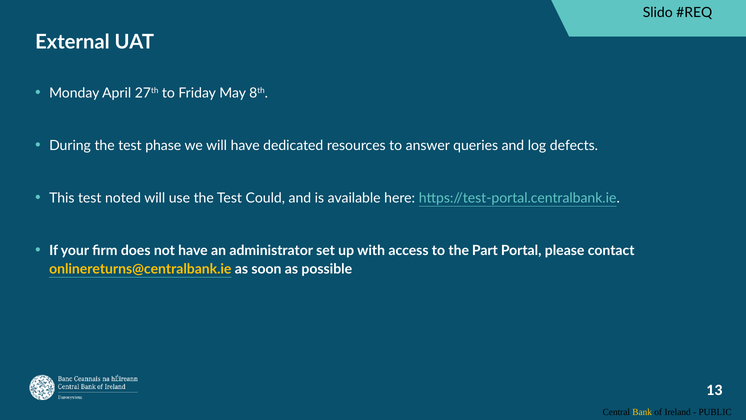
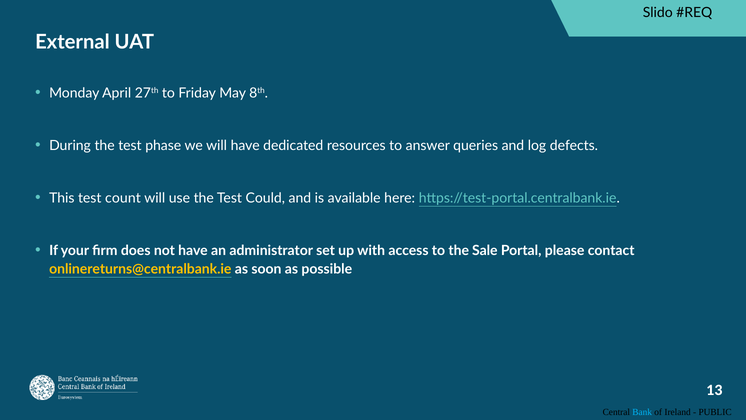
noted: noted -> count (123, 198)
Part: Part -> Sale (485, 250)
Bank colour: yellow -> light blue (642, 412)
